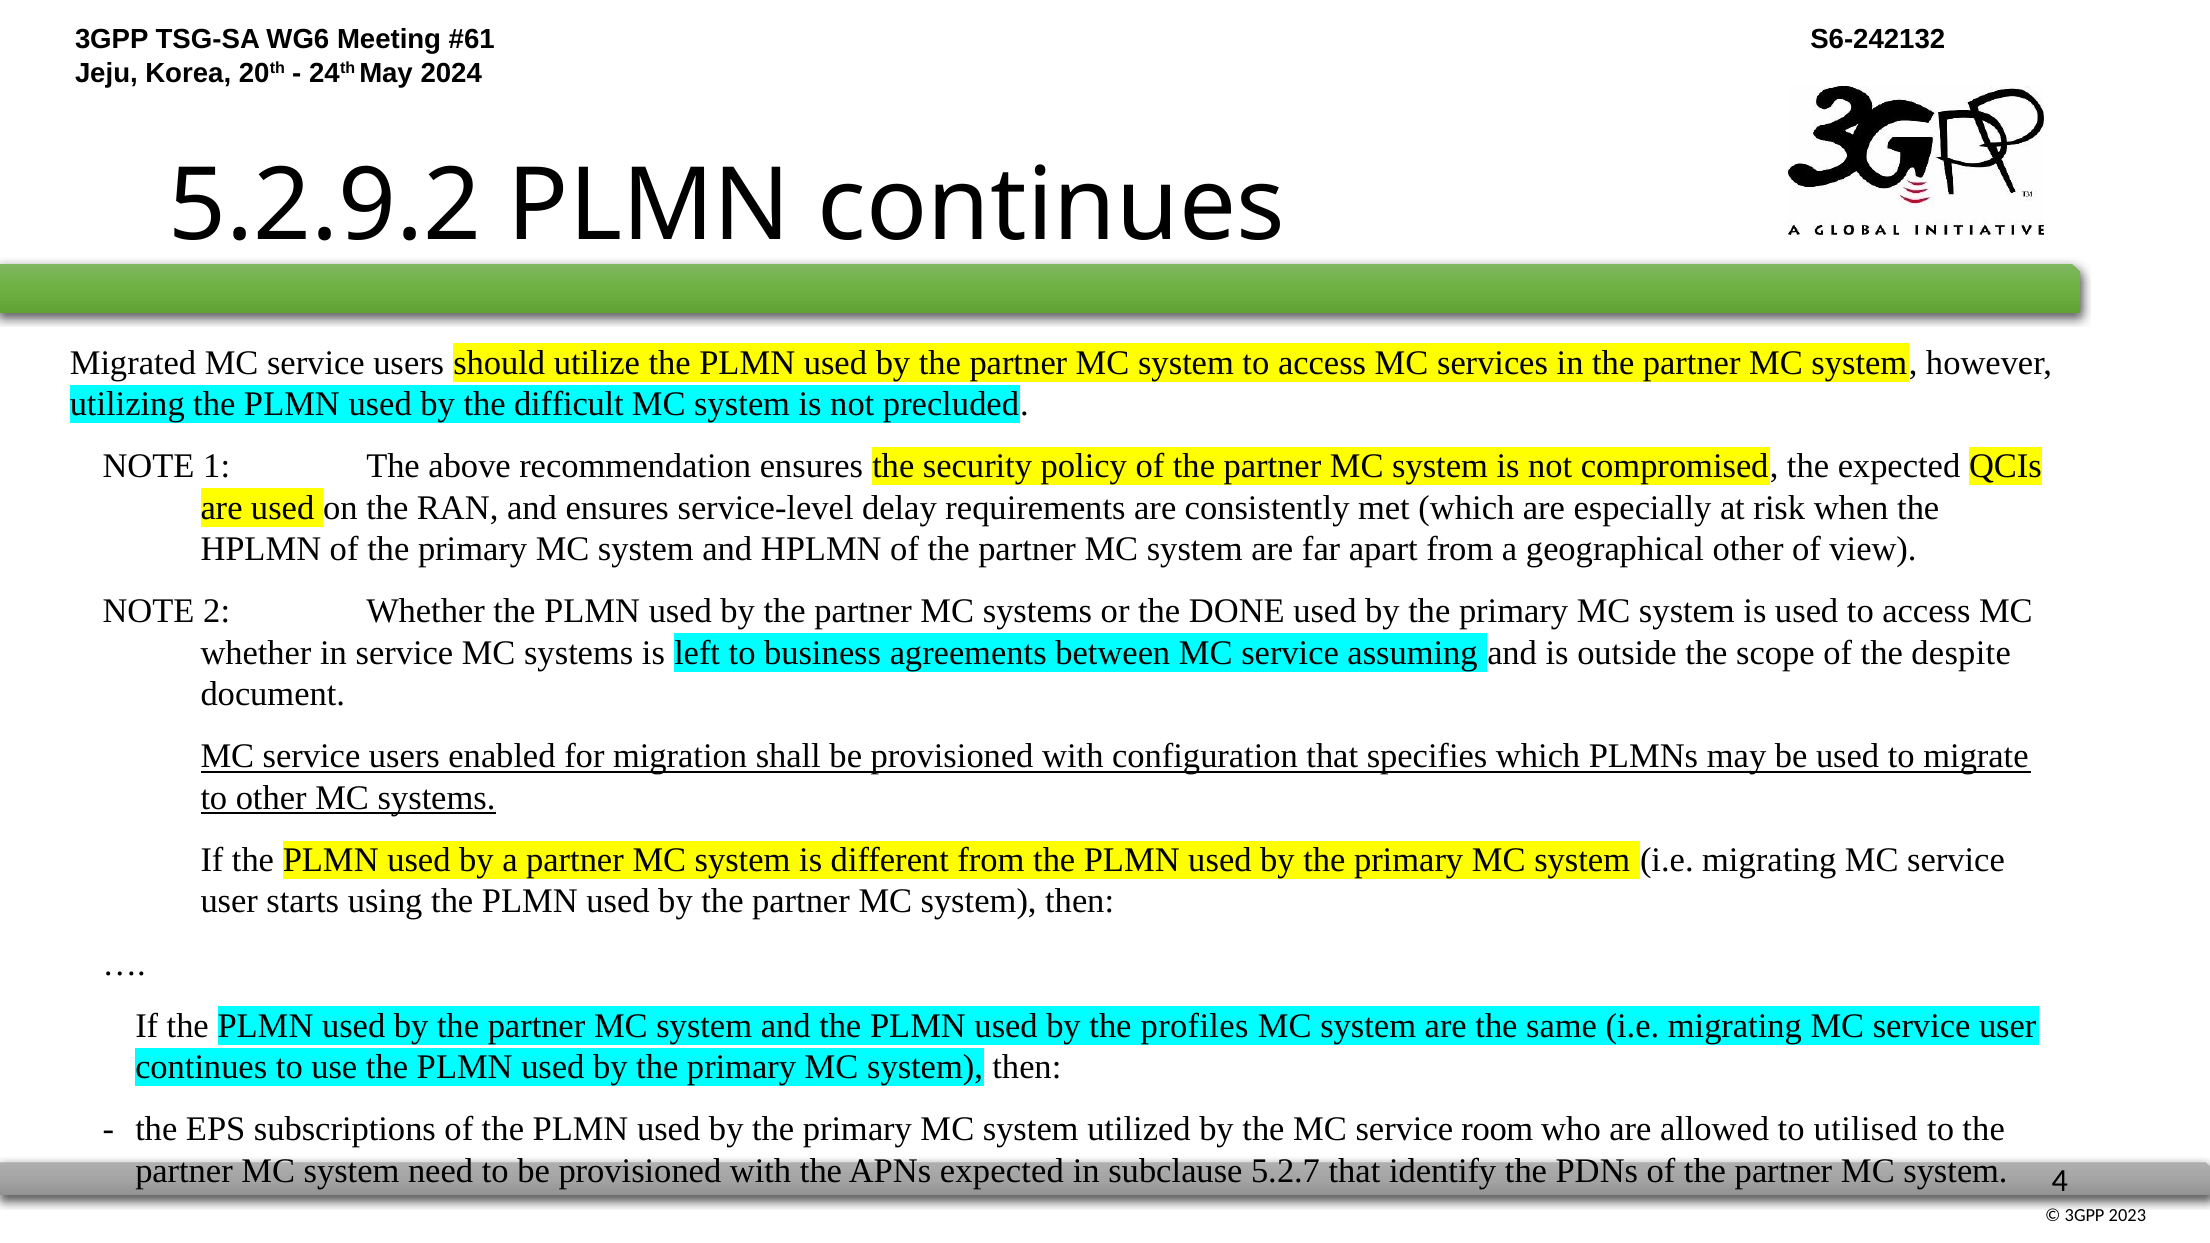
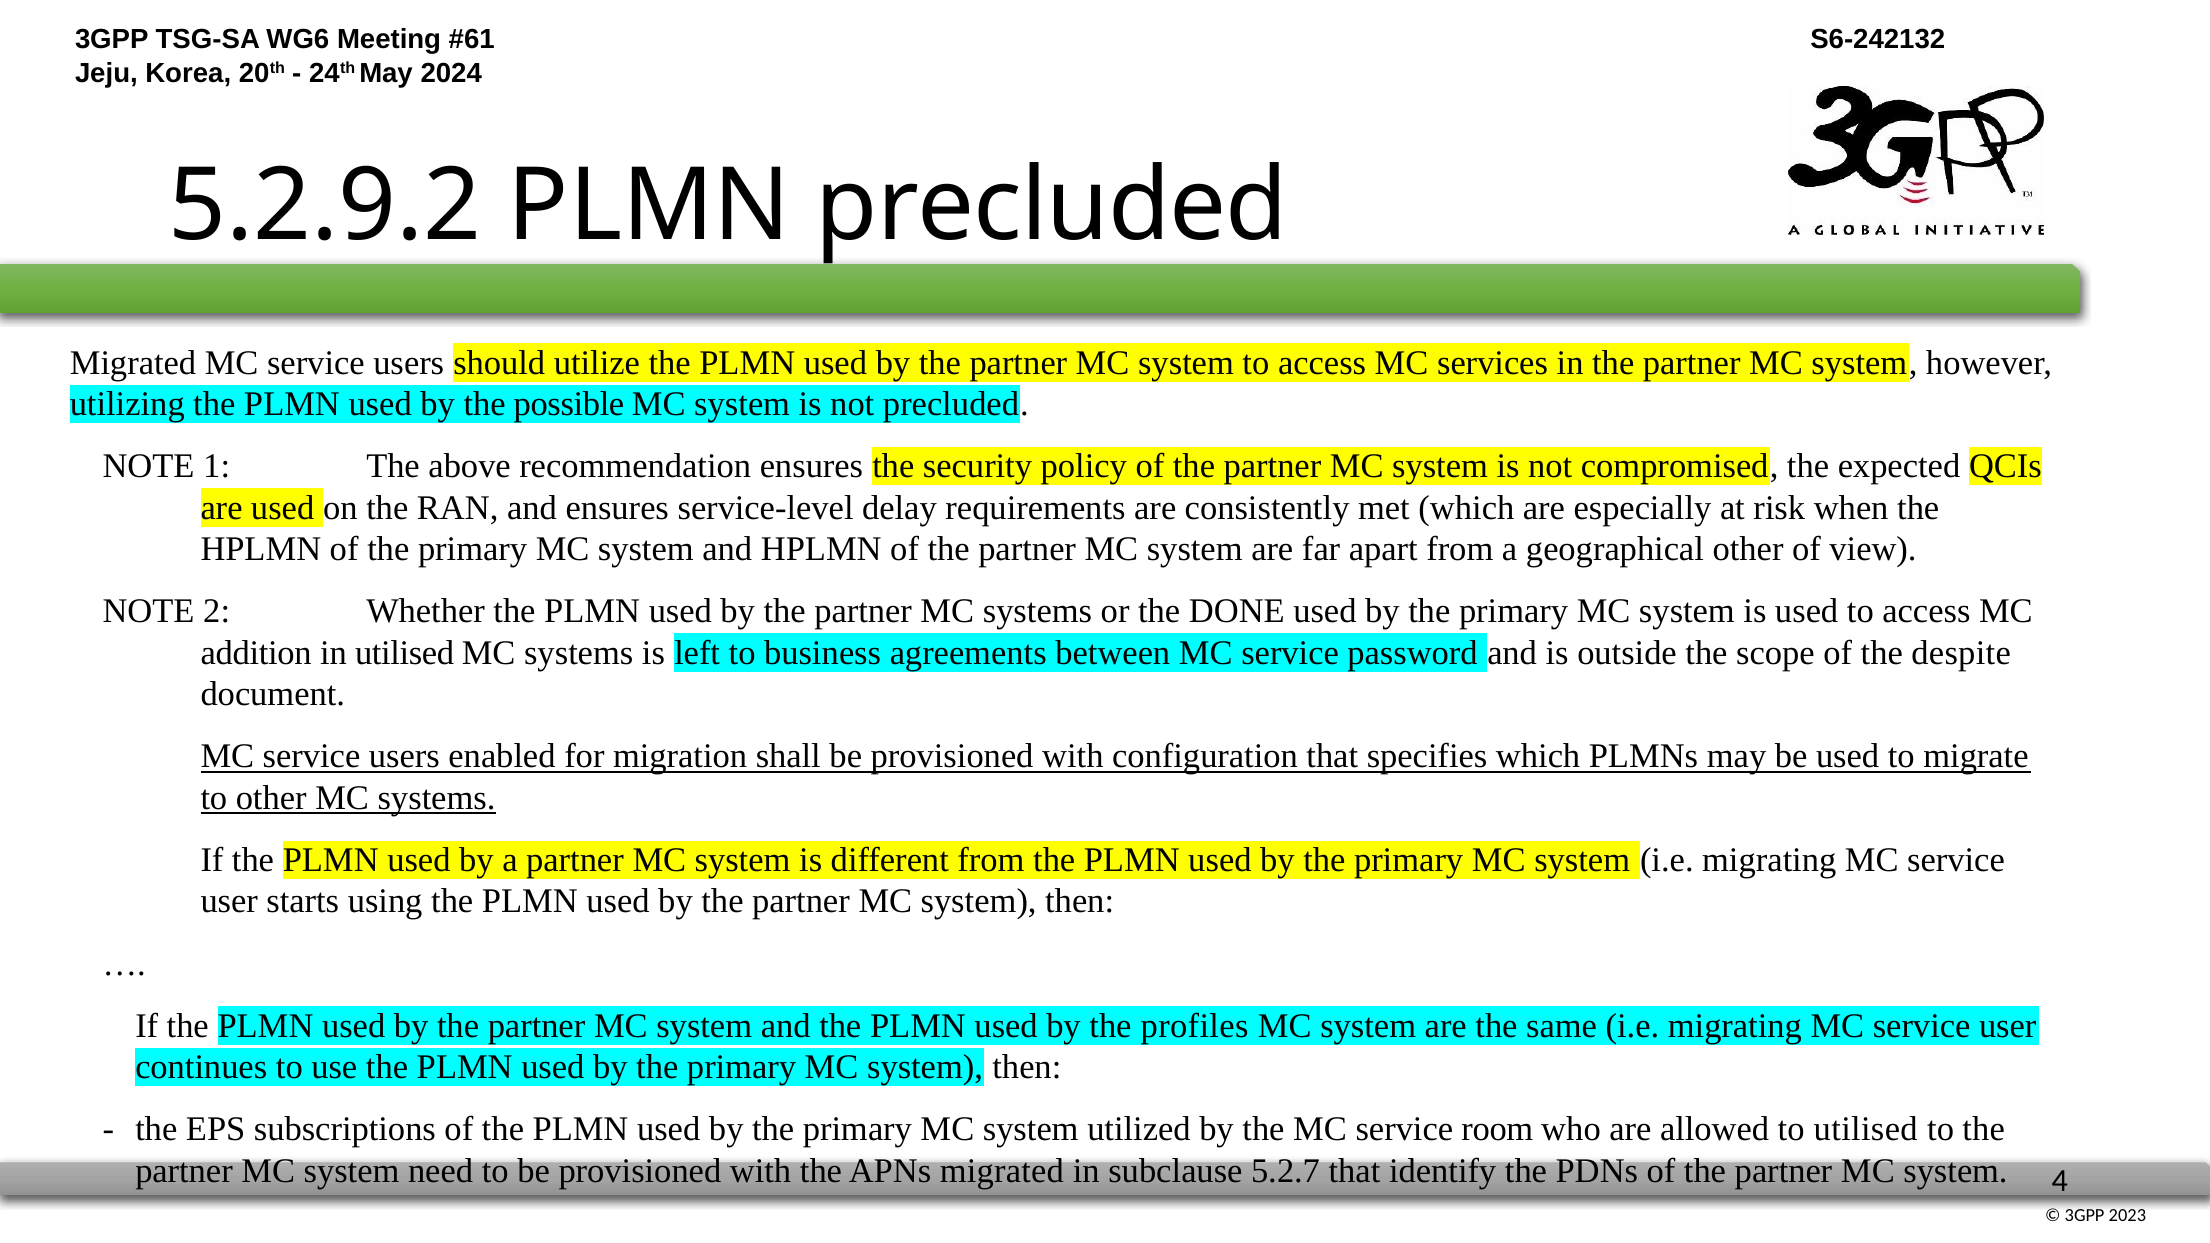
PLMN continues: continues -> precluded (1052, 206)
difficult: difficult -> possible (569, 404)
whether: whether -> addition (256, 653)
in service: service -> utilised (405, 653)
assuming: assuming -> password (1413, 653)
APNs expected: expected -> migrated (1002, 1171)
